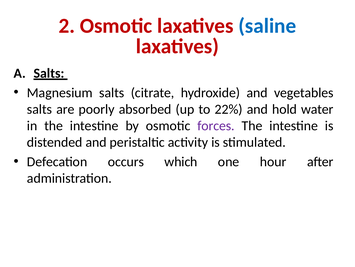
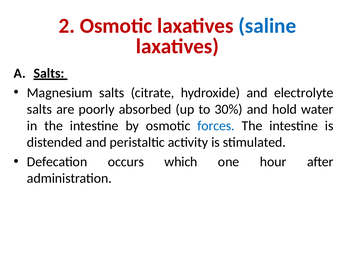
vegetables: vegetables -> electrolyte (304, 92)
22%: 22% -> 30% (229, 109)
forces colour: purple -> blue (216, 125)
